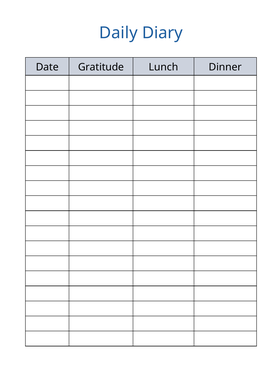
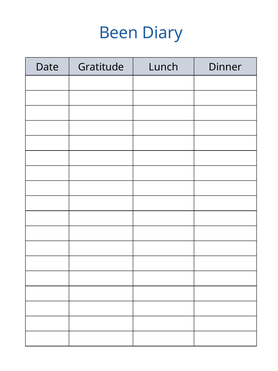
Daily: Daily -> Been (119, 33)
